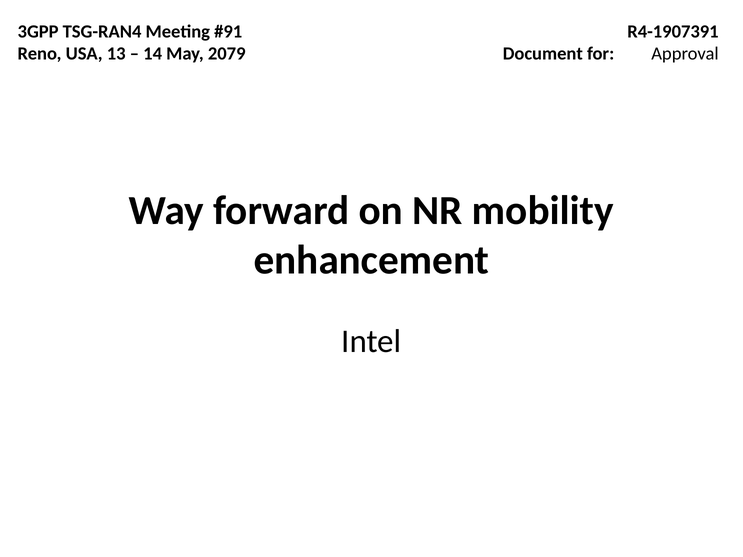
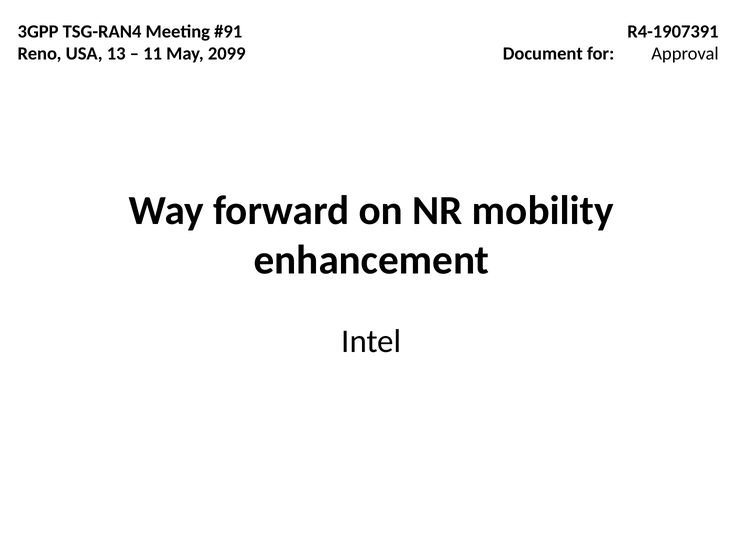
14: 14 -> 11 (153, 54)
2079: 2079 -> 2099 (227, 54)
